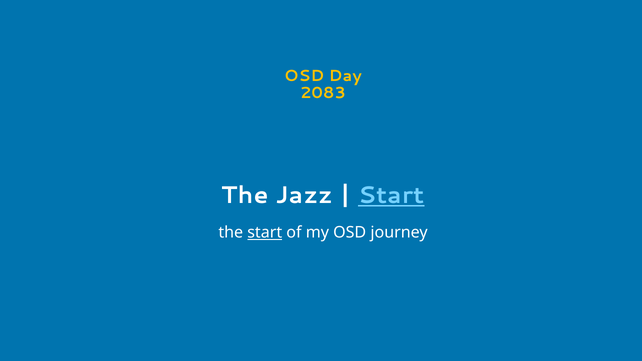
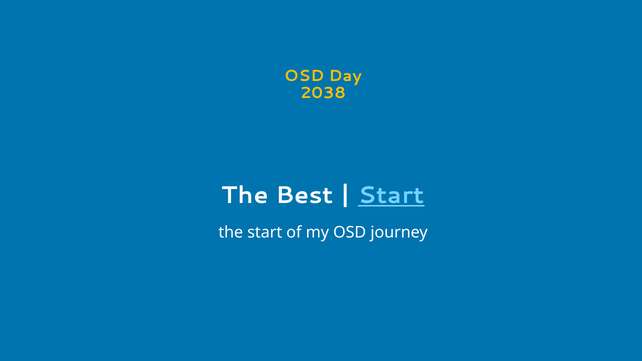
2083: 2083 -> 2038 (323, 93)
Jazz: Jazz -> Best (305, 196)
start underline: present -> none (265, 232)
